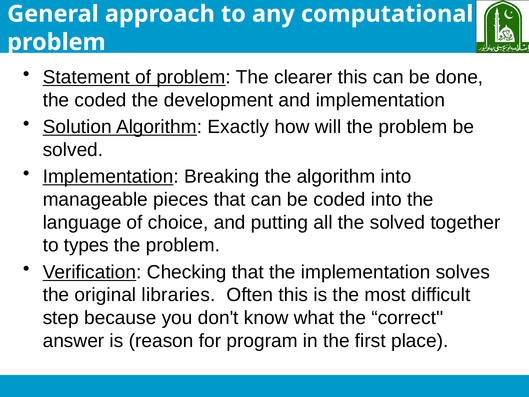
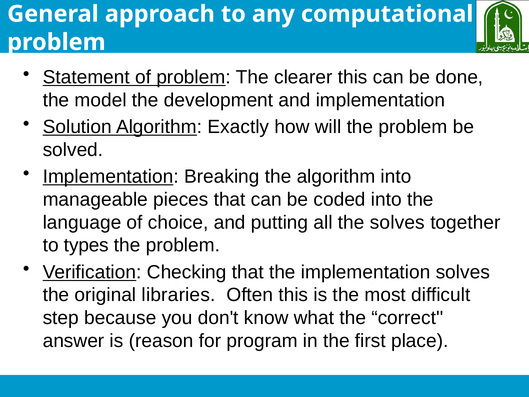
the coded: coded -> model (101, 100)
the solved: solved -> solves (397, 222)
